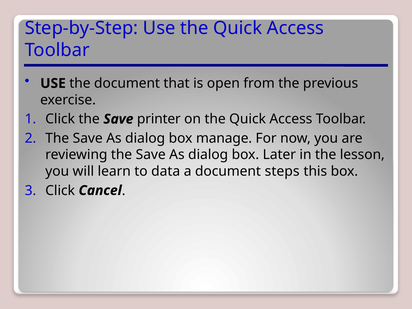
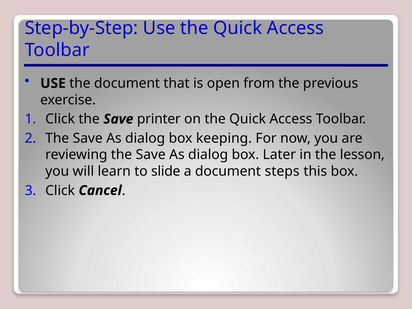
manage: manage -> keeping (224, 138)
data: data -> slide (166, 171)
